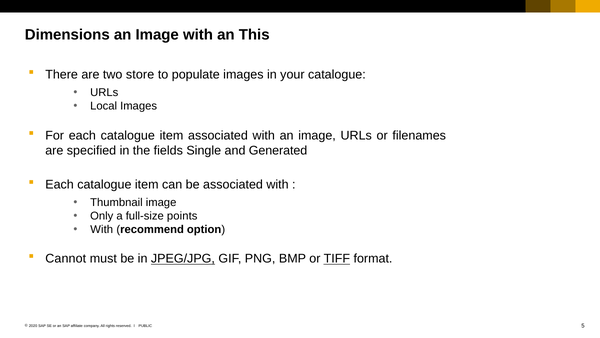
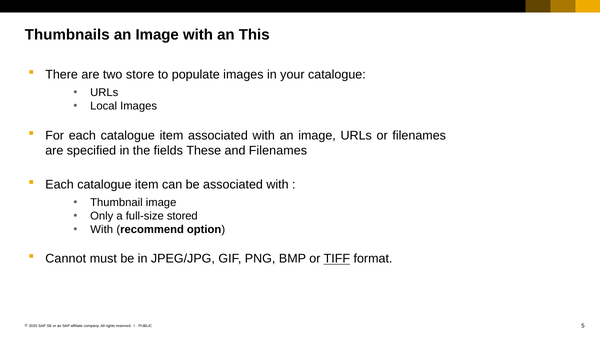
Dimensions: Dimensions -> Thumbnails (67, 35)
Single: Single -> These (204, 150)
and Generated: Generated -> Filenames (278, 150)
points: points -> stored (182, 216)
JPEG/JPG underline: present -> none (183, 258)
